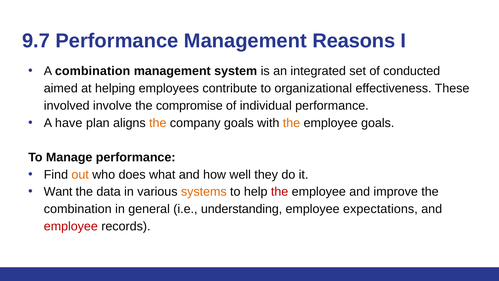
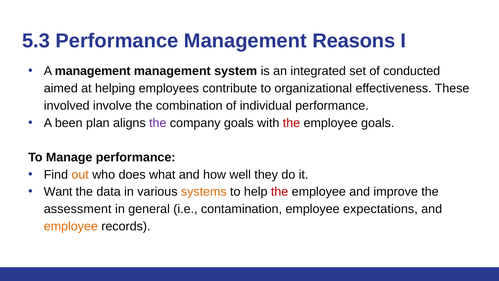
9.7: 9.7 -> 5.3 (36, 41)
A combination: combination -> management (93, 71)
compromise: compromise -> combination (189, 106)
have: have -> been (69, 123)
the colour: orange -> purple (158, 123)
the colour: orange -> red (291, 123)
combination: combination -> assessment (78, 209)
understanding: understanding -> contamination (241, 209)
employee colour: red -> orange (71, 226)
